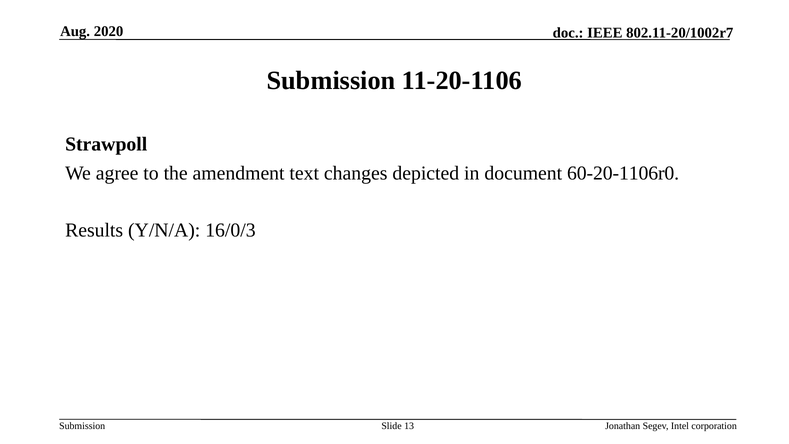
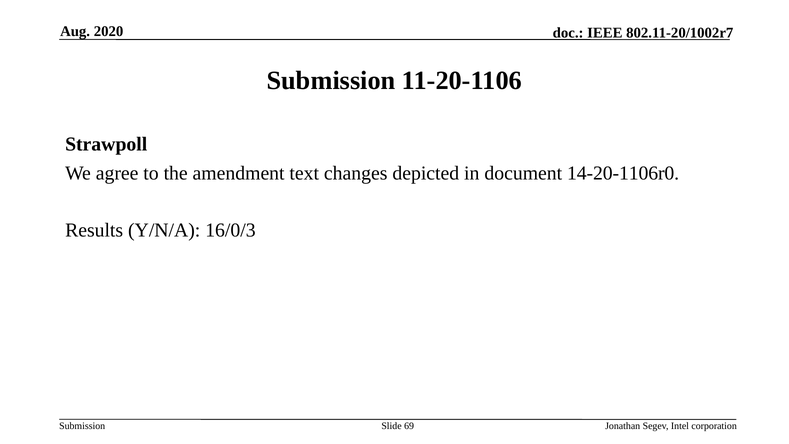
60-20-1106r0: 60-20-1106r0 -> 14-20-1106r0 (623, 173)
13: 13 -> 69 (409, 426)
